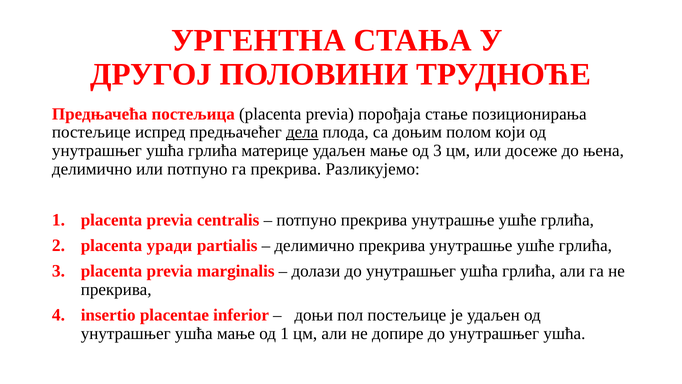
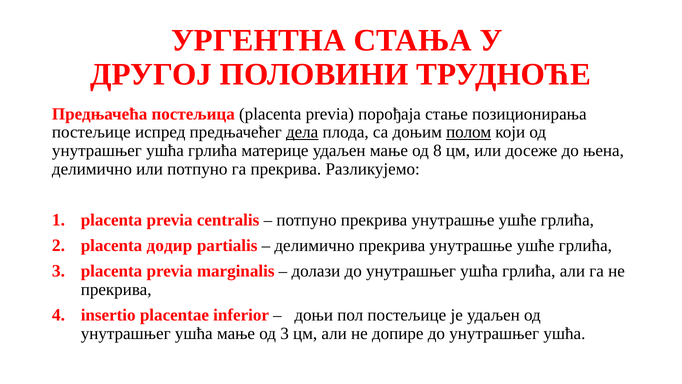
полом underline: none -> present (469, 132)
од 3: 3 -> 8 (437, 151)
уради: уради -> додир (169, 246)
од 1: 1 -> 3 (285, 333)
